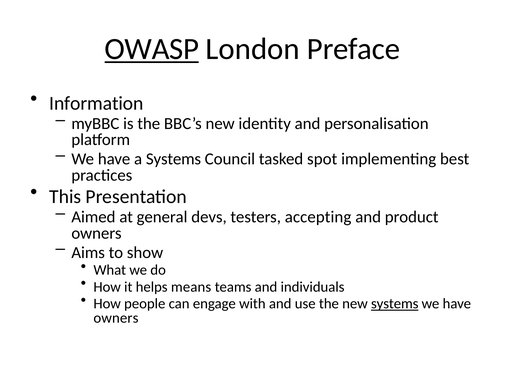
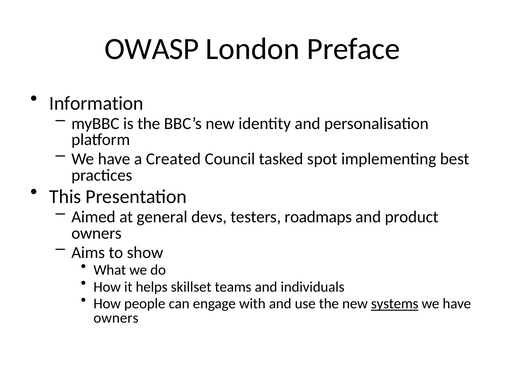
OWASP underline: present -> none (152, 49)
a Systems: Systems -> Created (173, 159)
accepting: accepting -> roadmaps (318, 217)
means: means -> skillset (191, 287)
